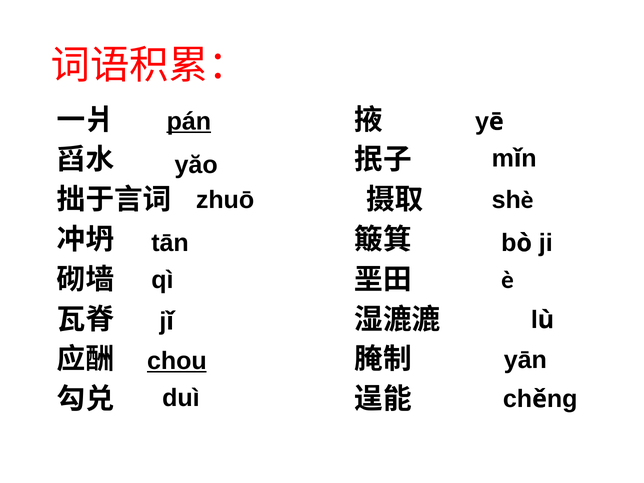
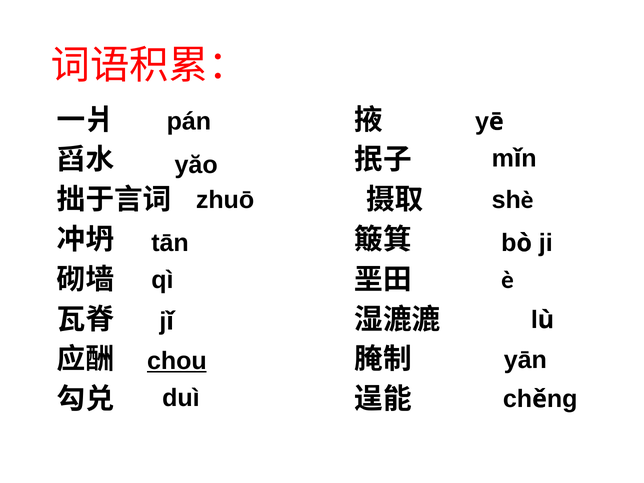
pán underline: present -> none (189, 122)
